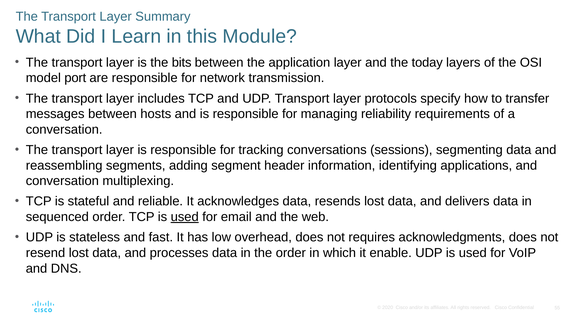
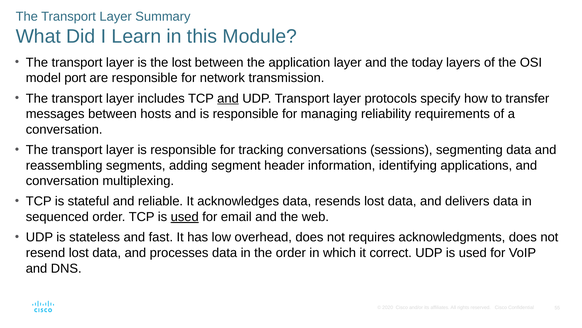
the bits: bits -> lost (182, 62)
and underline: none -> present (228, 98)
enable: enable -> correct (391, 252)
